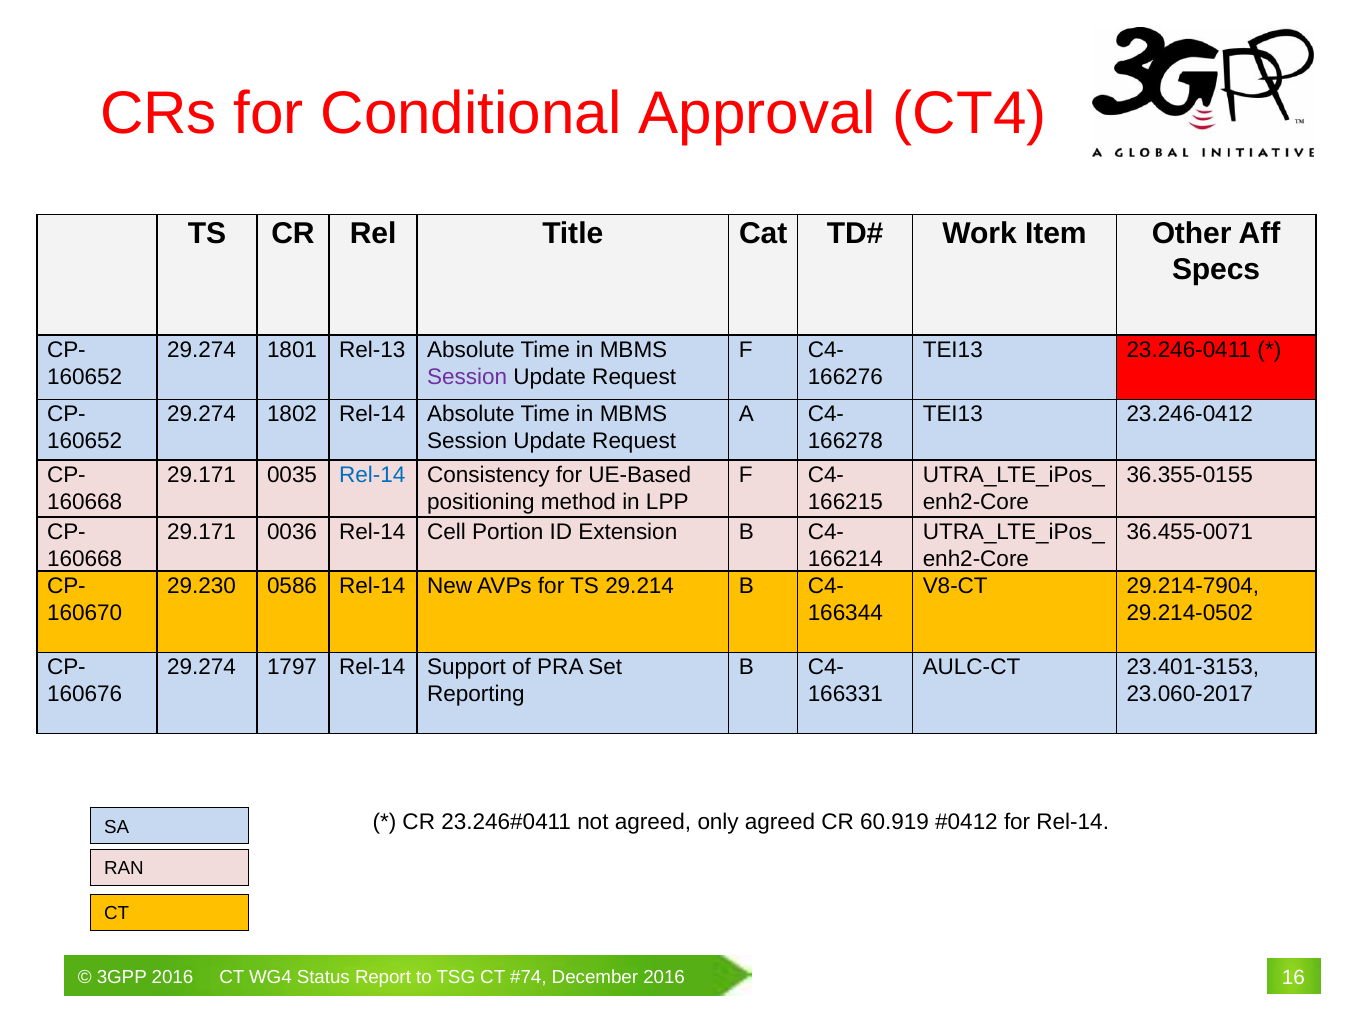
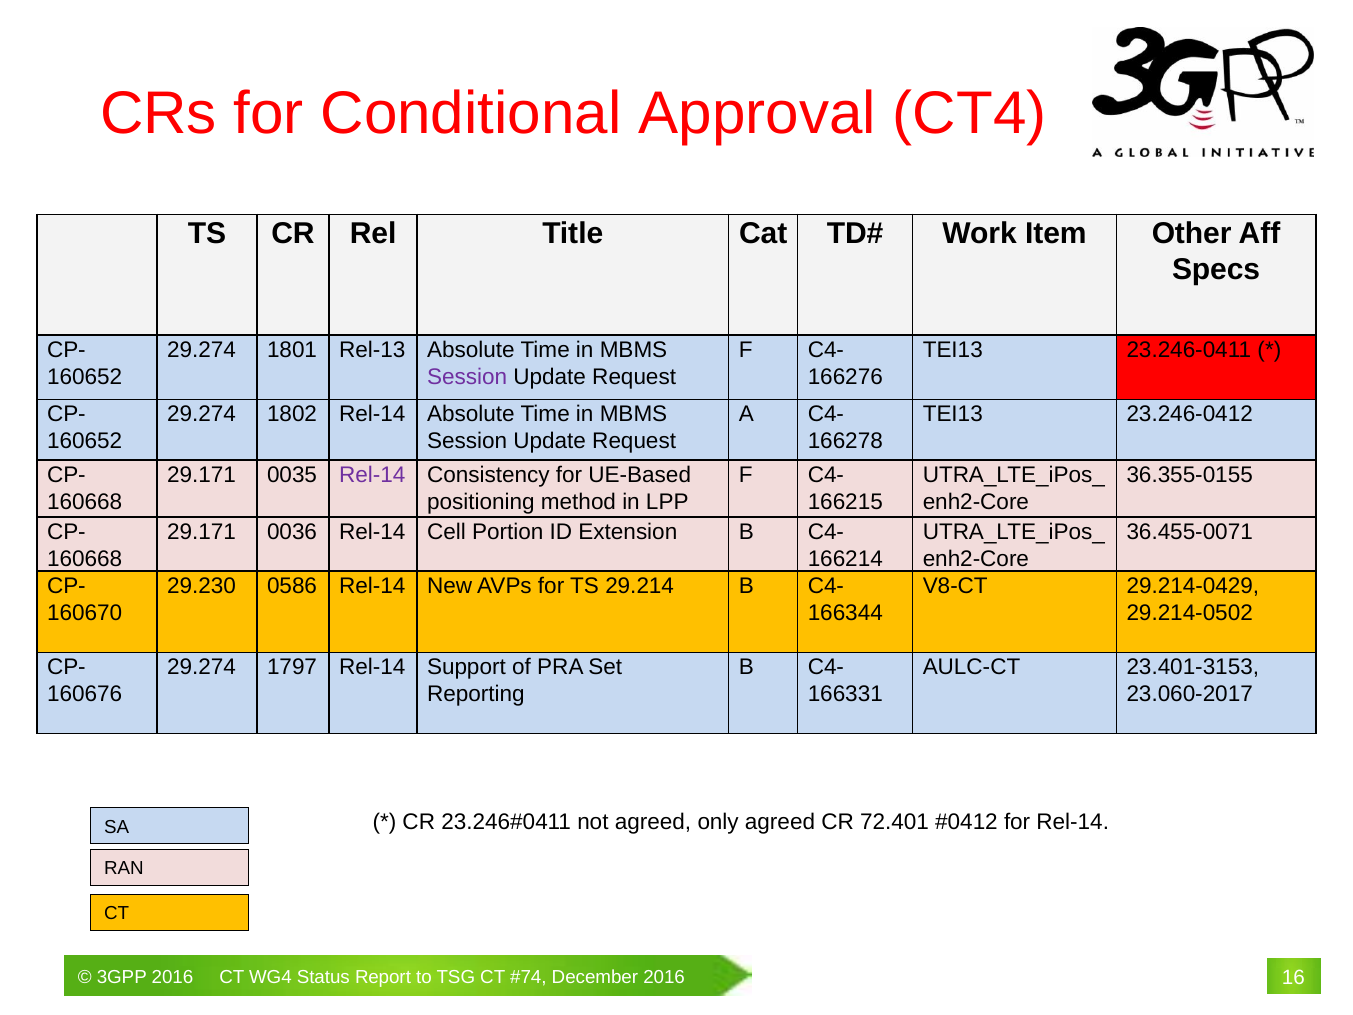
Rel-14 colour: blue -> purple (372, 474)
29.214-7904: 29.214-7904 -> 29.214-0429 (1193, 586)
60.919: 60.919 -> 72.401 (894, 822)
